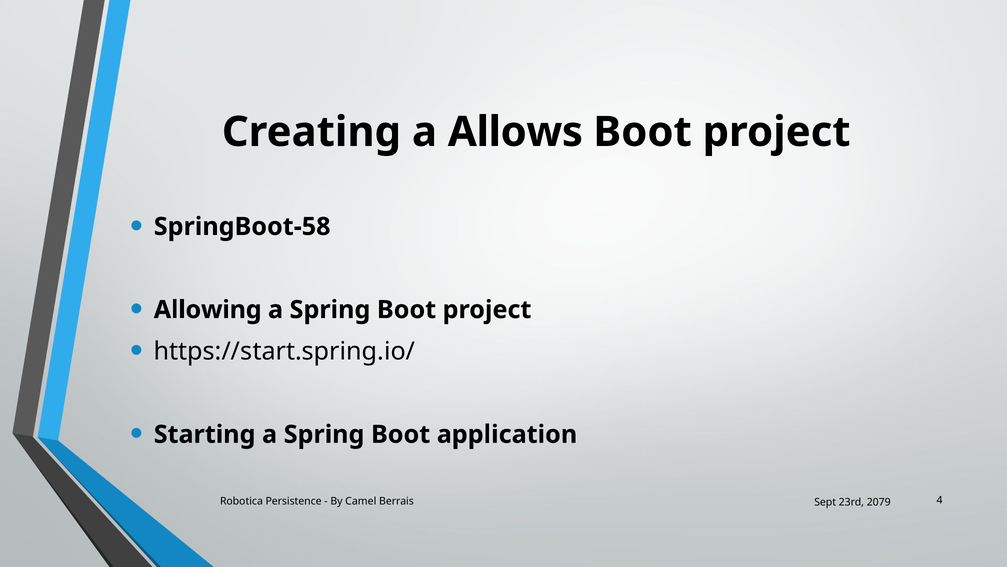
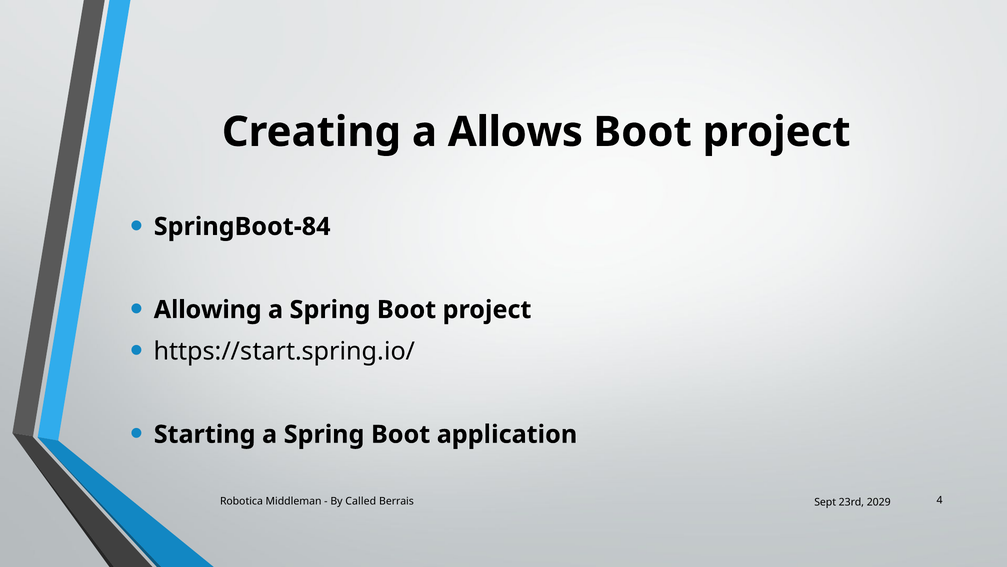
SpringBoot-58: SpringBoot-58 -> SpringBoot-84 (242, 226)
Persistence: Persistence -> Middleman (294, 501)
Camel: Camel -> Called (361, 501)
2079: 2079 -> 2029 (879, 502)
